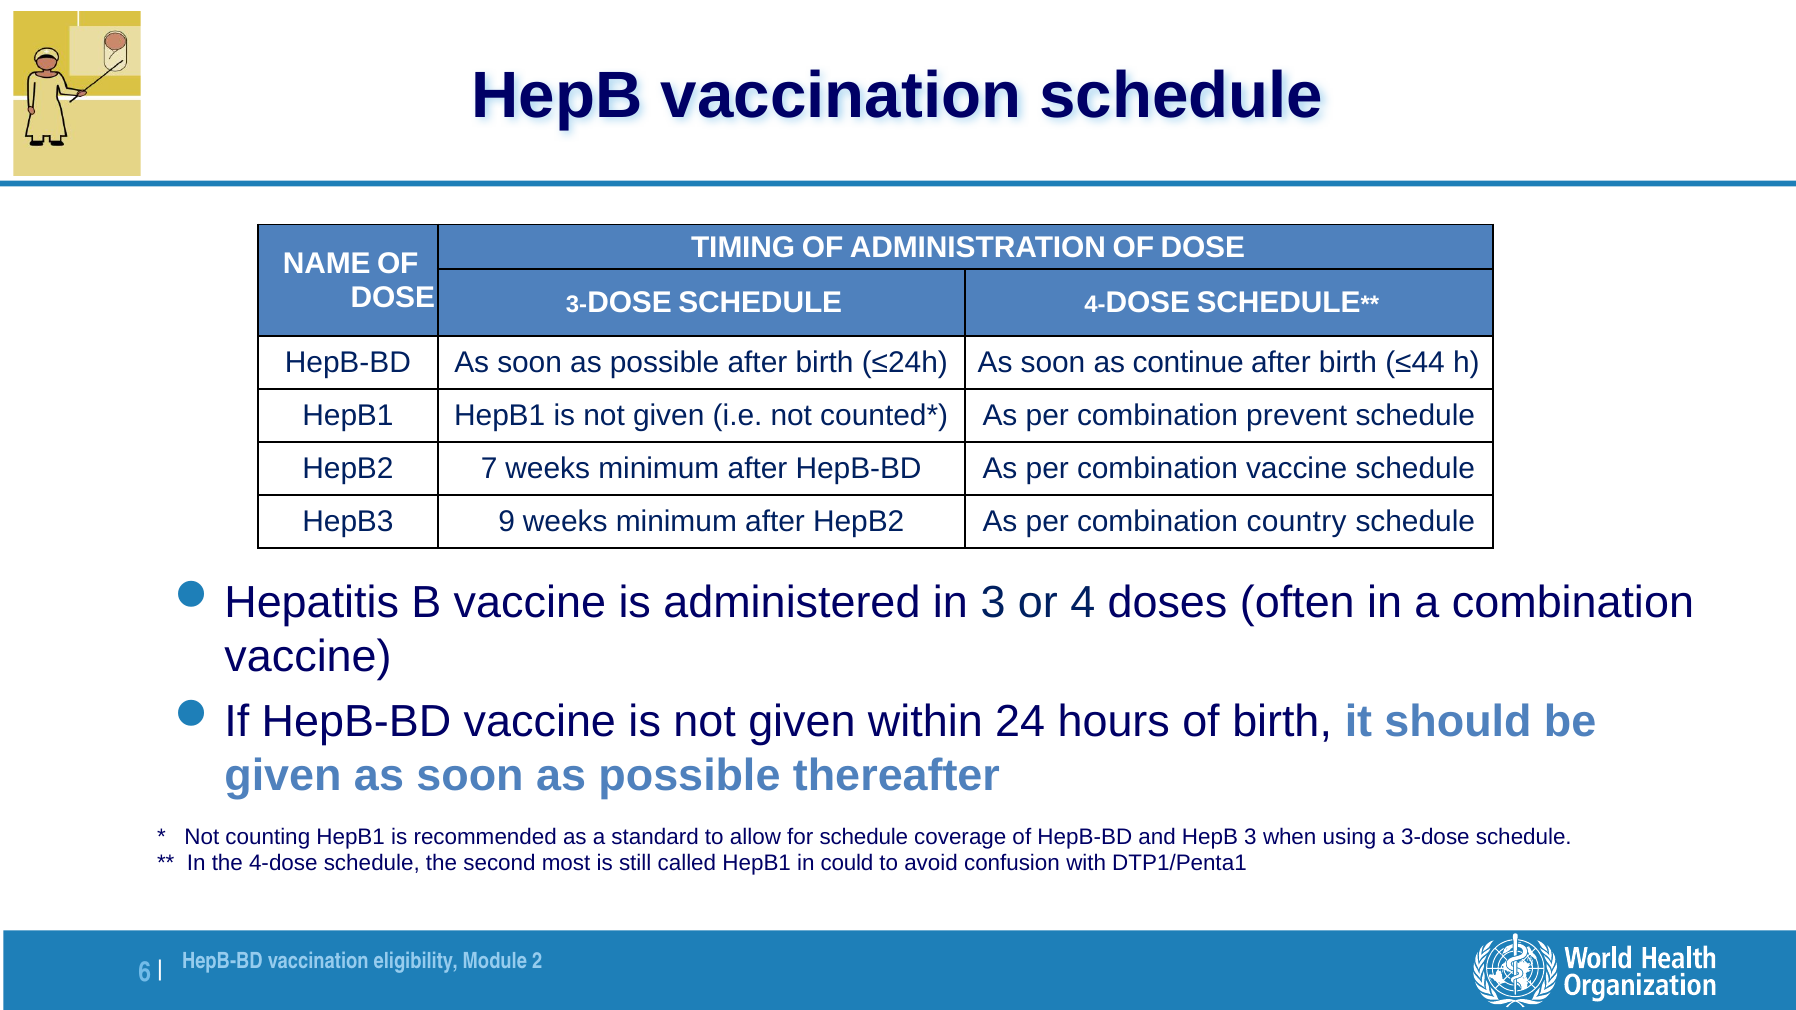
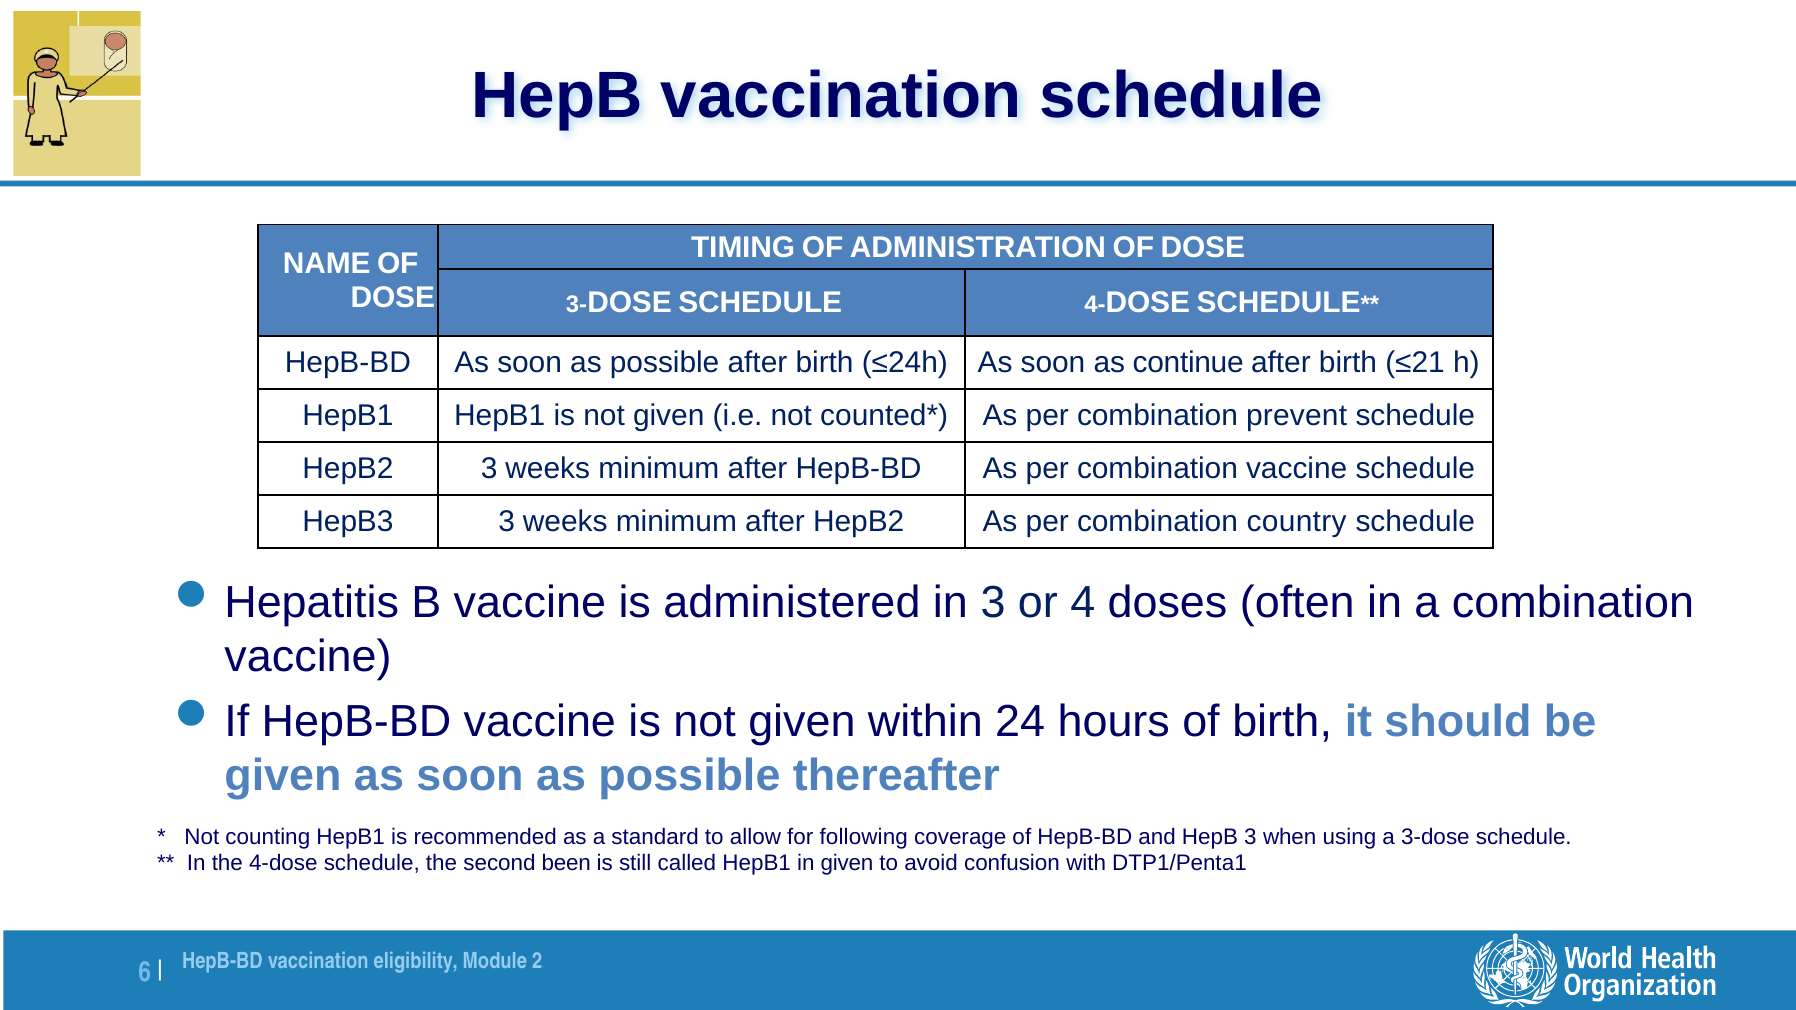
≤44: ≤44 -> ≤21 (1415, 363)
HepB2 7: 7 -> 3 (489, 469)
HepB3 9: 9 -> 3 (507, 522)
for schedule: schedule -> following (864, 837)
most: most -> been (566, 864)
in could: could -> given (847, 864)
